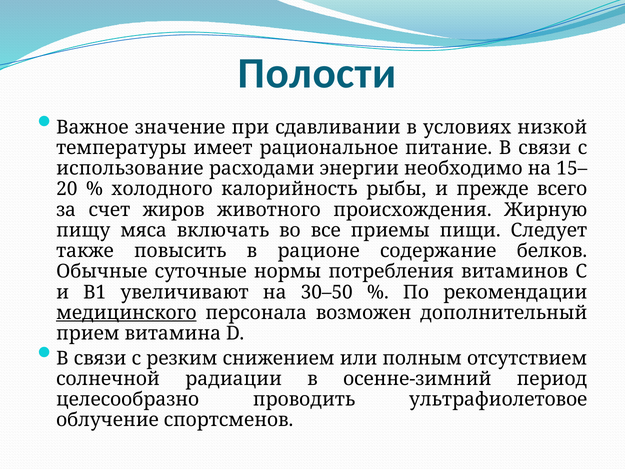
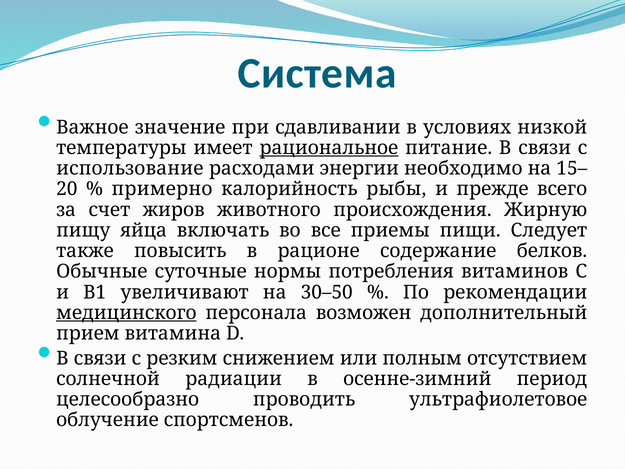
Полости: Полости -> Система (317, 74)
рациональное underline: none -> present (329, 148)
холодного: холодного -> примерно (162, 189)
мяса: мяса -> яйца (144, 230)
